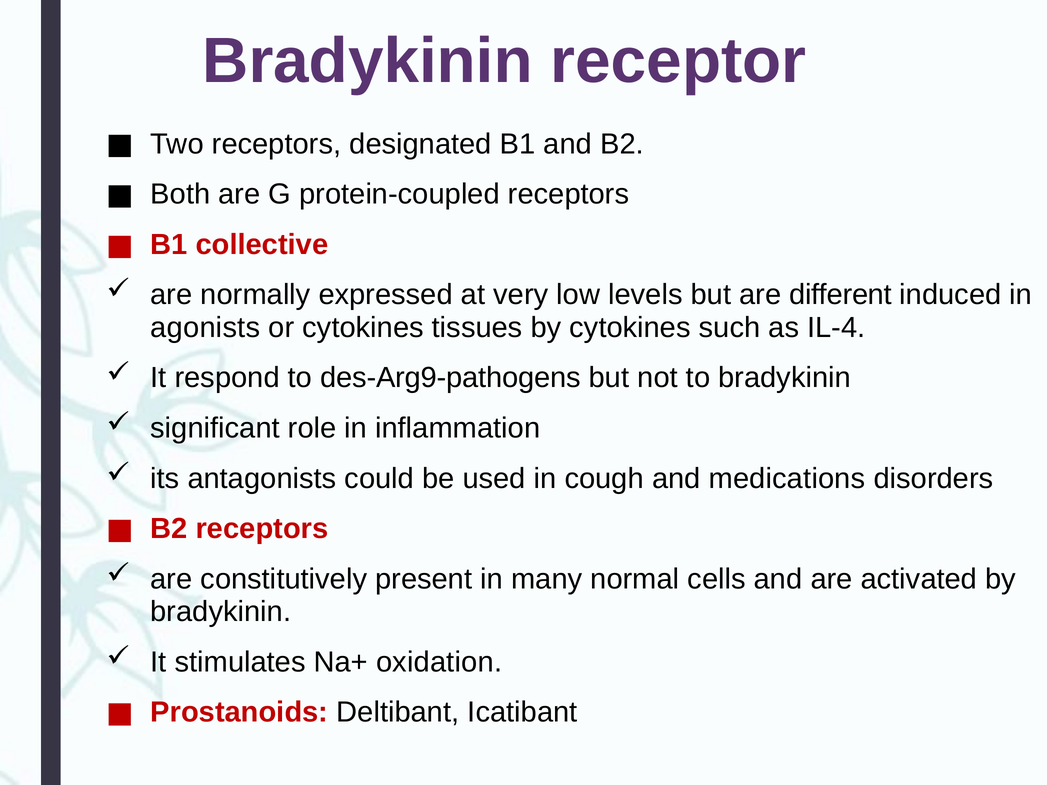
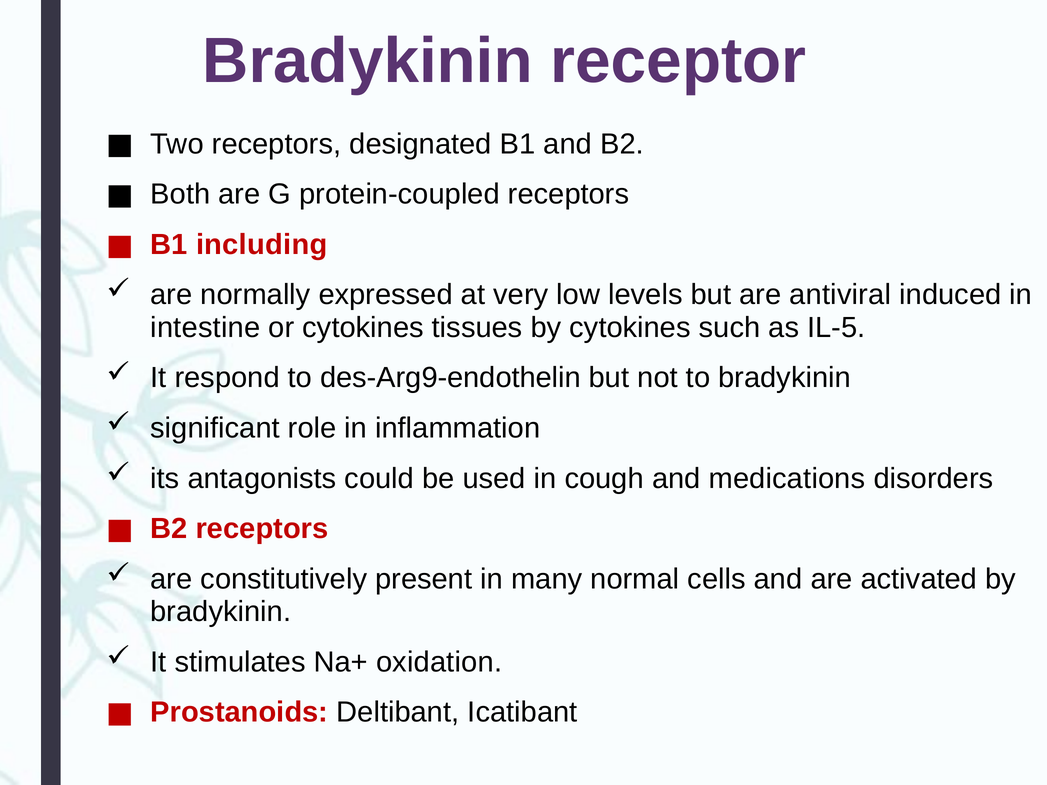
collective: collective -> including (262, 245)
different: different -> antiviral (840, 295)
agonists: agonists -> intestine (205, 328)
IL-4: IL-4 -> IL-5 (836, 328)
des-Arg9-pathogens: des-Arg9-pathogens -> des-Arg9-endothelin (450, 378)
